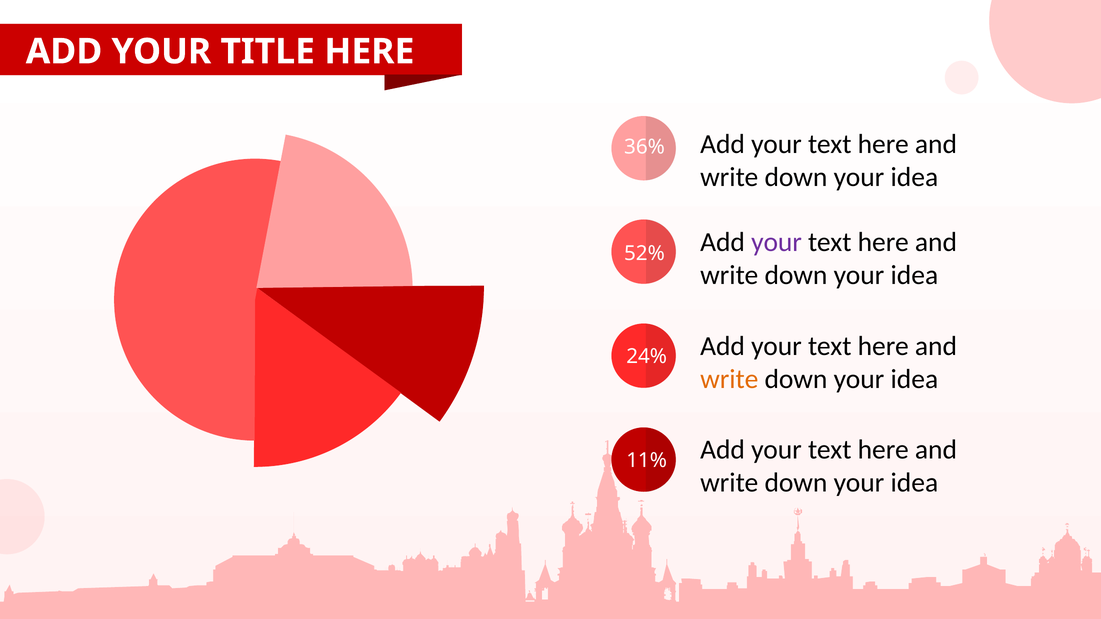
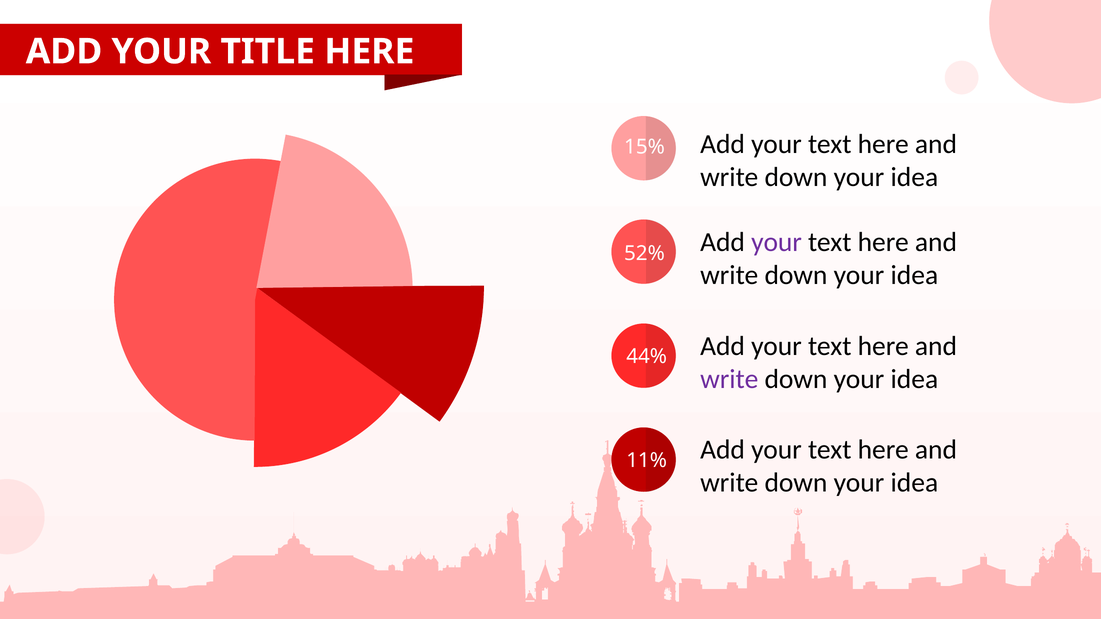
36%: 36% -> 15% (644, 147)
24%: 24% -> 44% (647, 357)
write colour: orange -> purple (729, 379)
